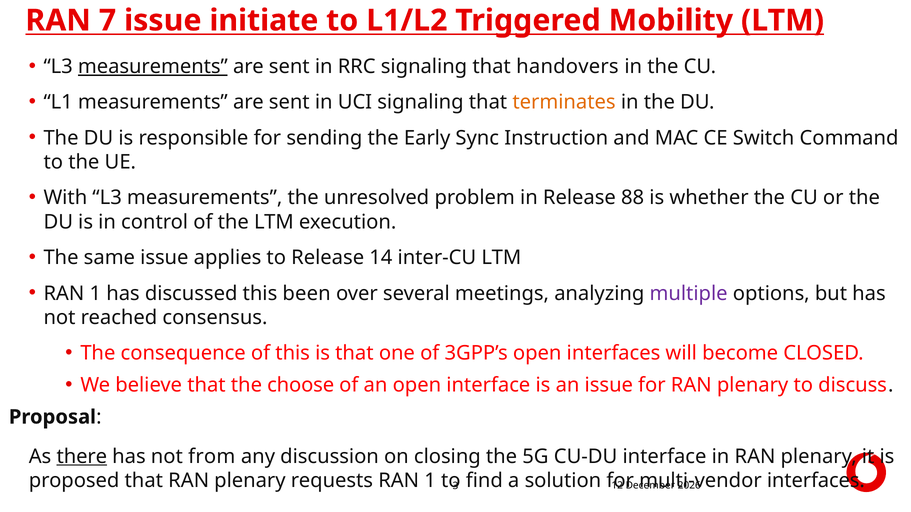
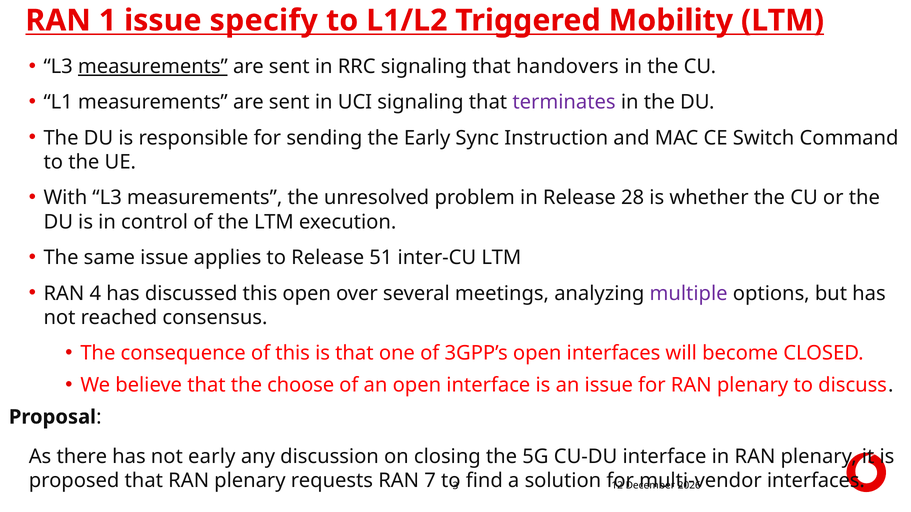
7: 7 -> 1 (108, 20)
initiate: initiate -> specify (264, 20)
terminates colour: orange -> purple (564, 102)
88: 88 -> 28 (633, 198)
14: 14 -> 51 (381, 258)
1: 1 -> 4 (95, 294)
this been: been -> open (307, 294)
there underline: present -> none (82, 457)
not from: from -> early (212, 457)
requests RAN 1: 1 -> 7 (430, 481)
